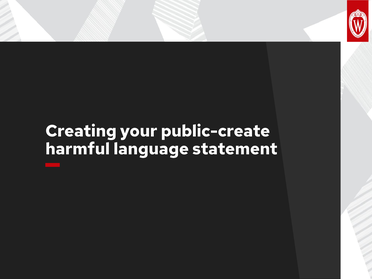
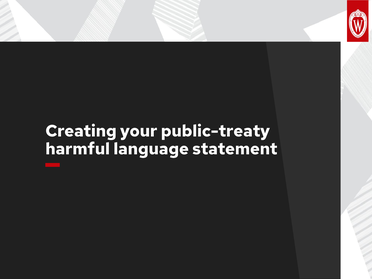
public-create: public-create -> public-treaty (215, 131)
